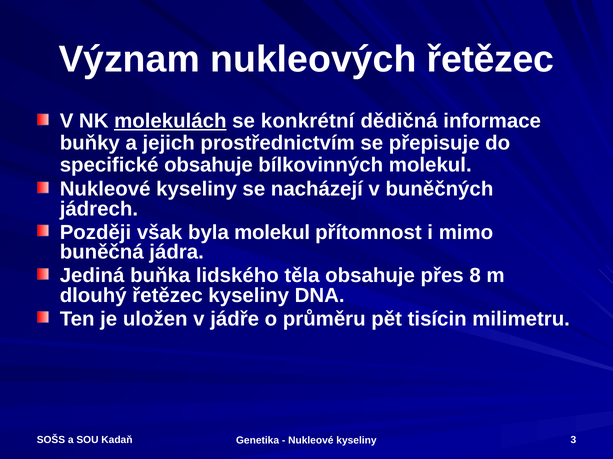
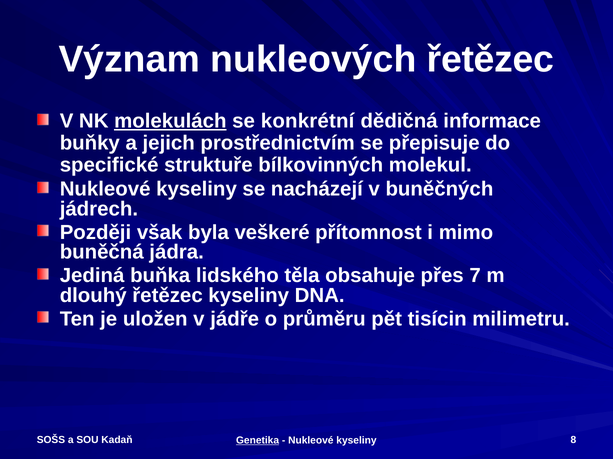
specifické obsahuje: obsahuje -> struktuře (208, 165)
byla molekul: molekul -> veškeré (272, 233)
8: 8 -> 7 (475, 276)
Genetika underline: none -> present (258, 441)
3: 3 -> 8 (573, 441)
